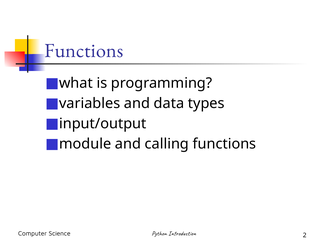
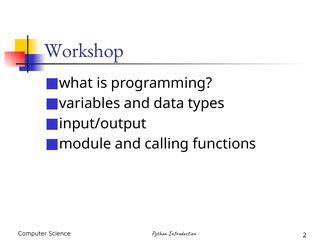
Functions: Functions -> Workshop (84, 51)
